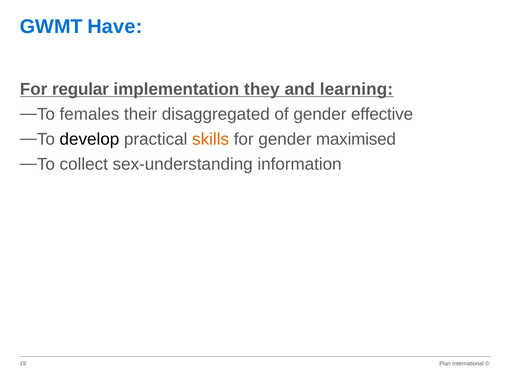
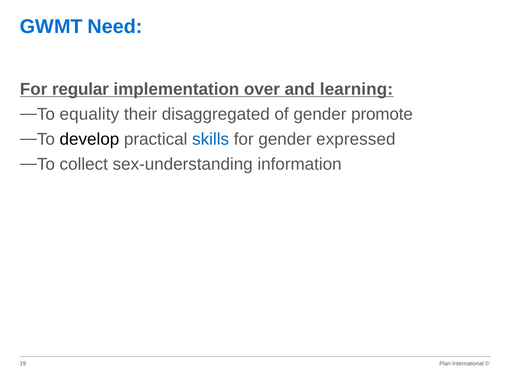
Have: Have -> Need (115, 27)
they: they -> over (262, 89)
females: females -> equality (89, 114)
effective: effective -> promote (382, 114)
skills colour: orange -> blue (211, 139)
maximised: maximised -> expressed (356, 139)
